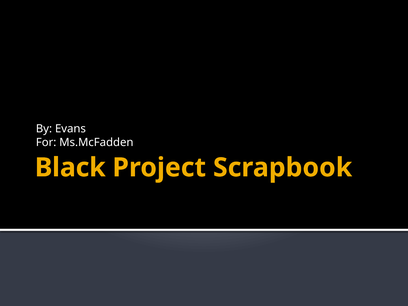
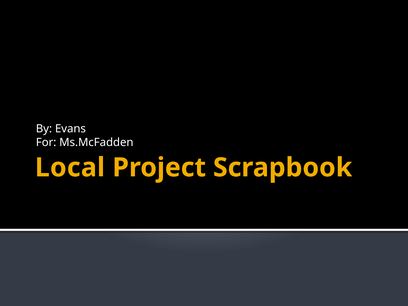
Black: Black -> Local (70, 168)
